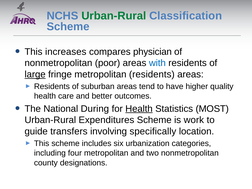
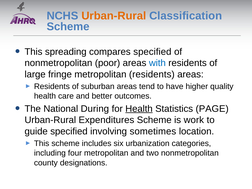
Urban-Rural colour: green -> orange (114, 16)
increases: increases -> spreading (66, 52)
compares physician: physician -> specified (152, 52)
large underline: present -> none (35, 74)
MOST: MOST -> PAGE (212, 109)
guide transfers: transfers -> specified (69, 131)
specifically: specifically -> sometimes (153, 131)
